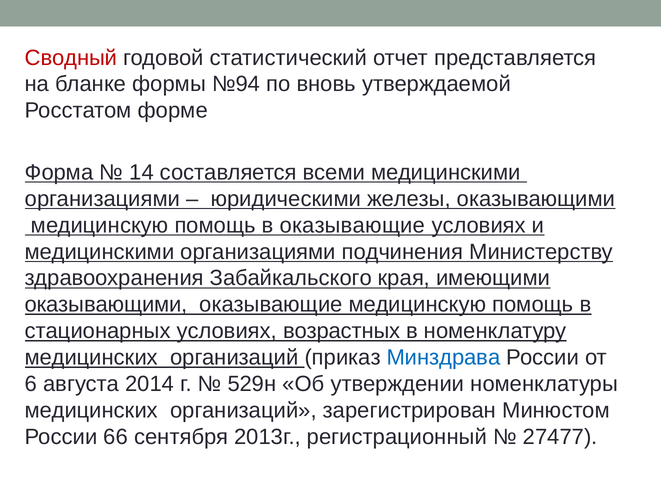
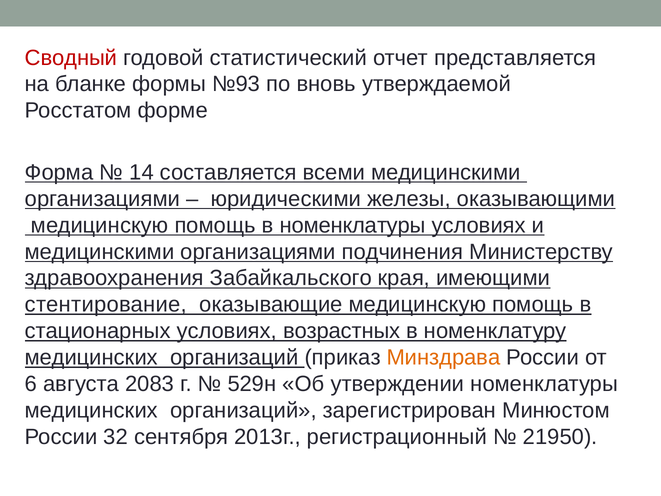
№94: №94 -> №93 (236, 84)
в оказывающие: оказывающие -> номенклатуры (353, 225)
оказывающими: оказывающими -> стентирование (106, 304)
Минздрава colour: blue -> orange (443, 357)
2014: 2014 -> 2083 (150, 384)
66: 66 -> 32 (116, 437)
27477: 27477 -> 21950 (560, 437)
